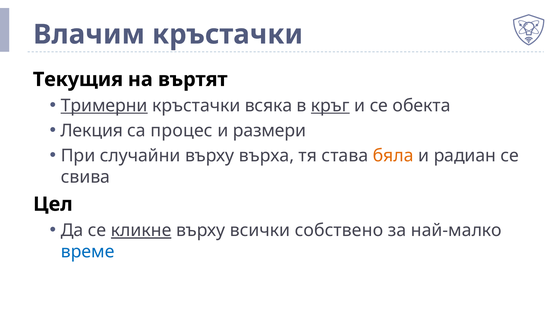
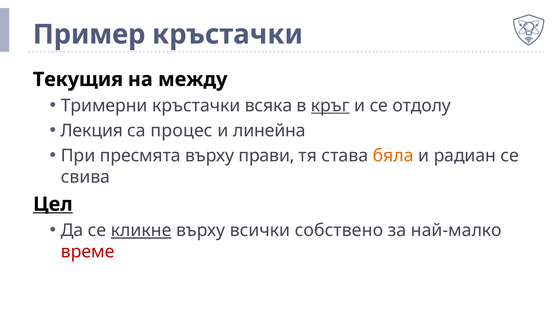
Влачим: Влачим -> Пример (89, 34)
въртят: въртят -> между (193, 79)
Тримерни underline: present -> none (104, 106)
обекта: обекта -> отдолу (422, 106)
размери: размери -> линейна (269, 131)
случайни: случайни -> пресмята (140, 156)
върха: върха -> прави (267, 156)
Цел underline: none -> present (53, 204)
време colour: blue -> red (88, 252)
